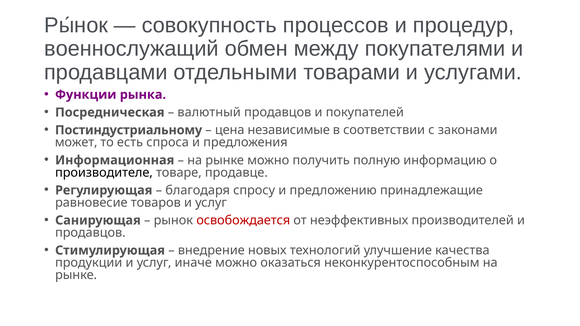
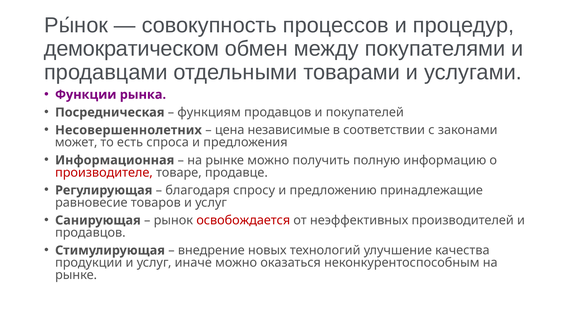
военнослужащий: военнослужащий -> демократическом (132, 49)
валютный: валютный -> функциям (209, 112)
Постиндустриальному: Постиндустриальному -> Несовершеннолетних (128, 130)
производителе colour: black -> red (104, 173)
